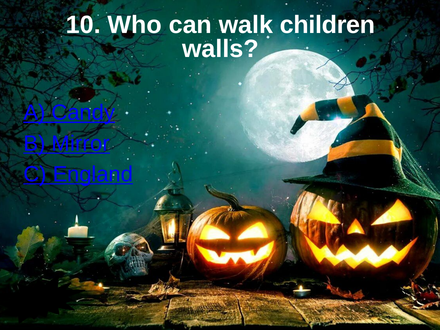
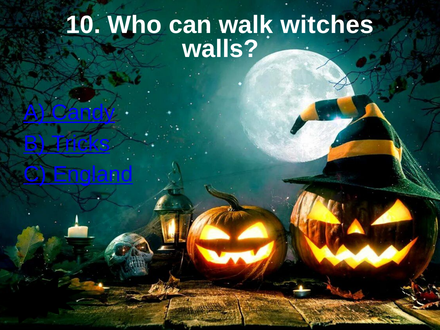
children: children -> witches (327, 25)
Mirror: Mirror -> Tricks (81, 143)
